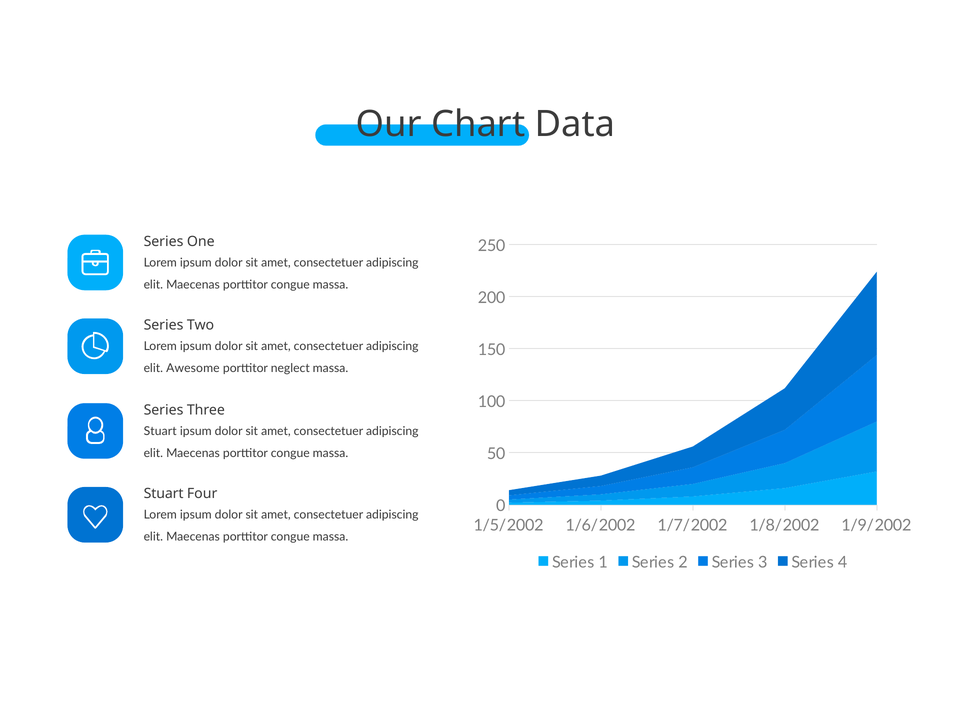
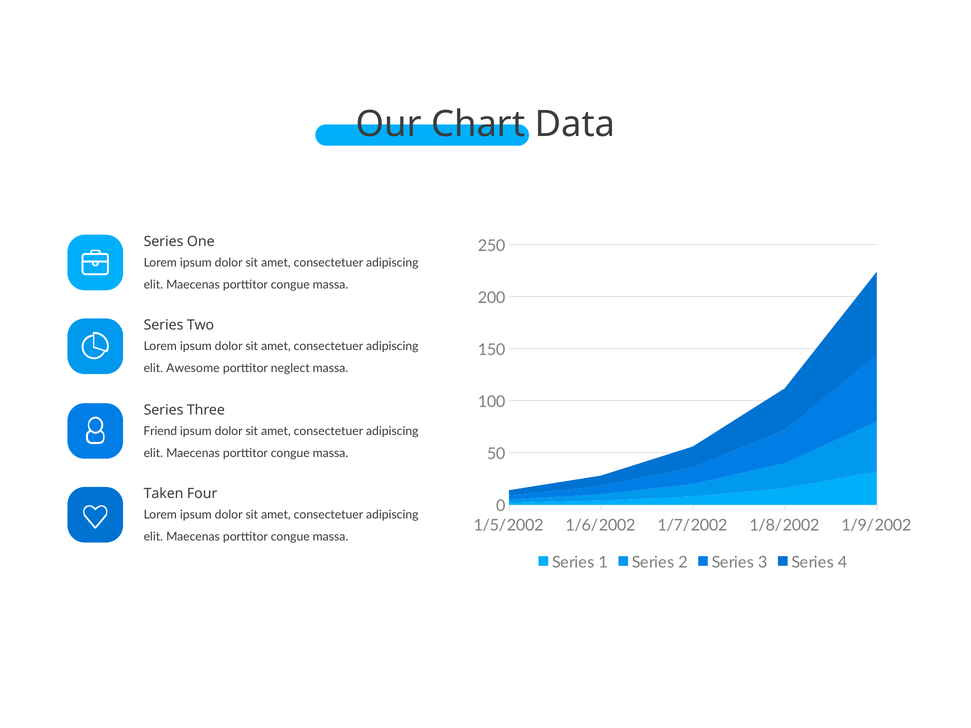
Stuart: Stuart -> Friend (160, 431)
Stuart: Stuart -> Taken (164, 494)
